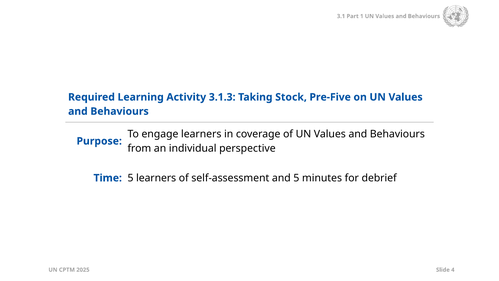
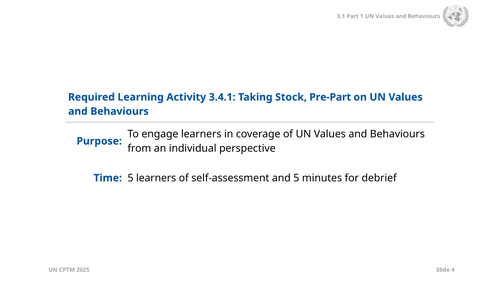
3.1.3: 3.1.3 -> 3.4.1 (222, 97)
Pre-Five: Pre-Five -> Pre-Part (330, 97)
